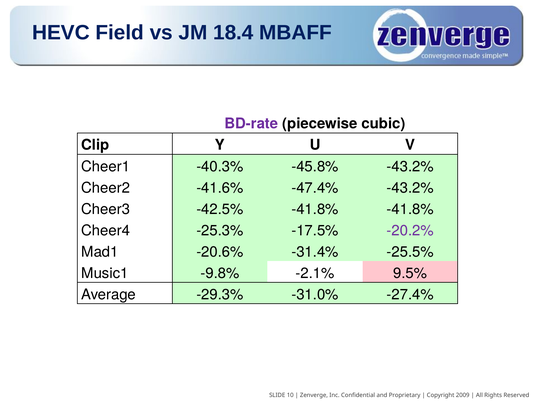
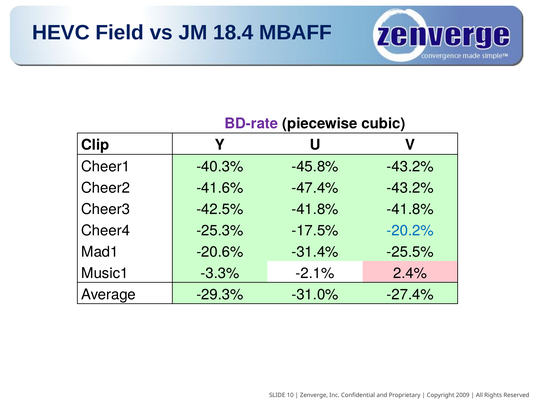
-20.2% colour: purple -> blue (410, 231)
-9.8%: -9.8% -> -3.3% (220, 273)
9.5%: 9.5% -> 2.4% (410, 273)
